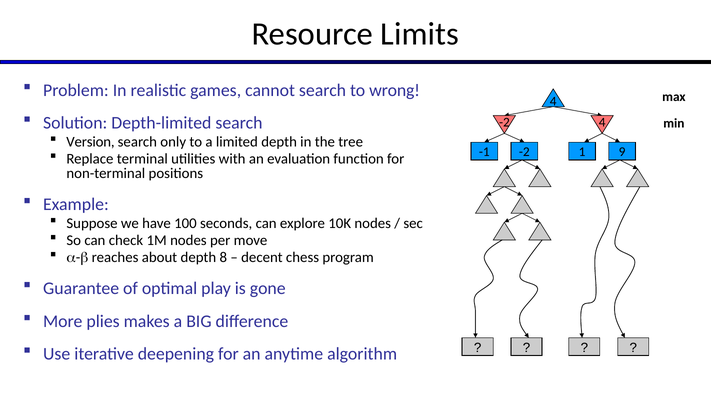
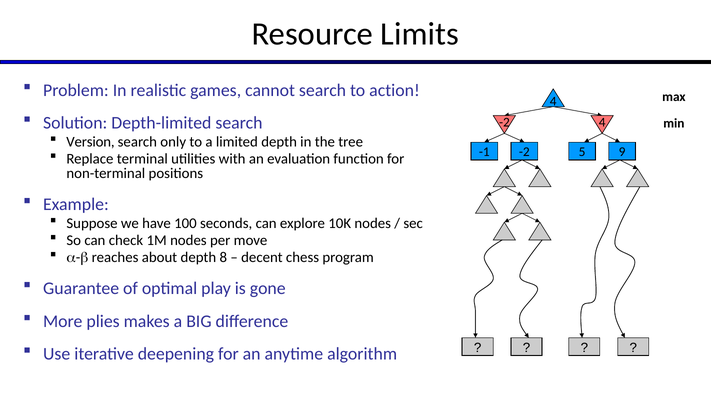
wrong: wrong -> action (395, 90)
1: 1 -> 5 (582, 152)
